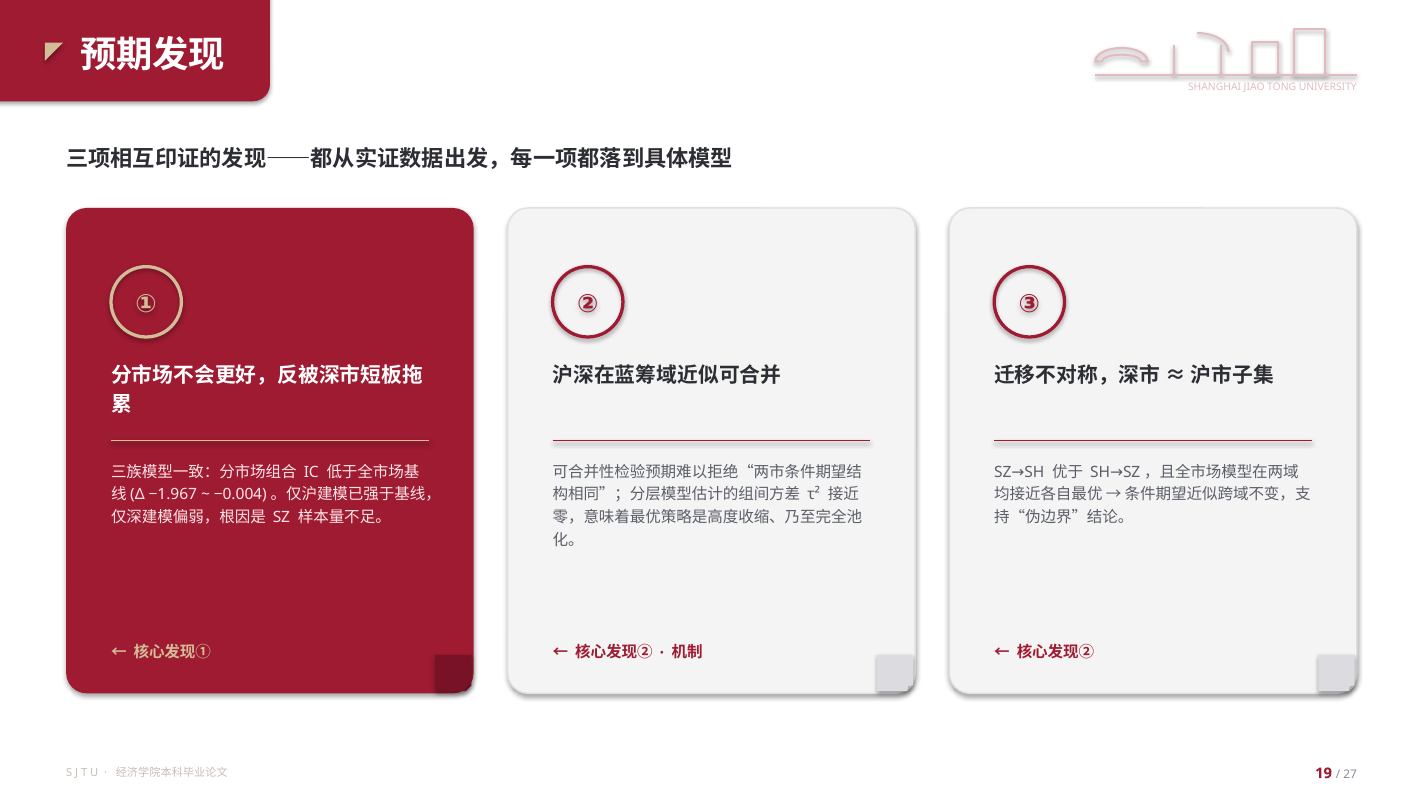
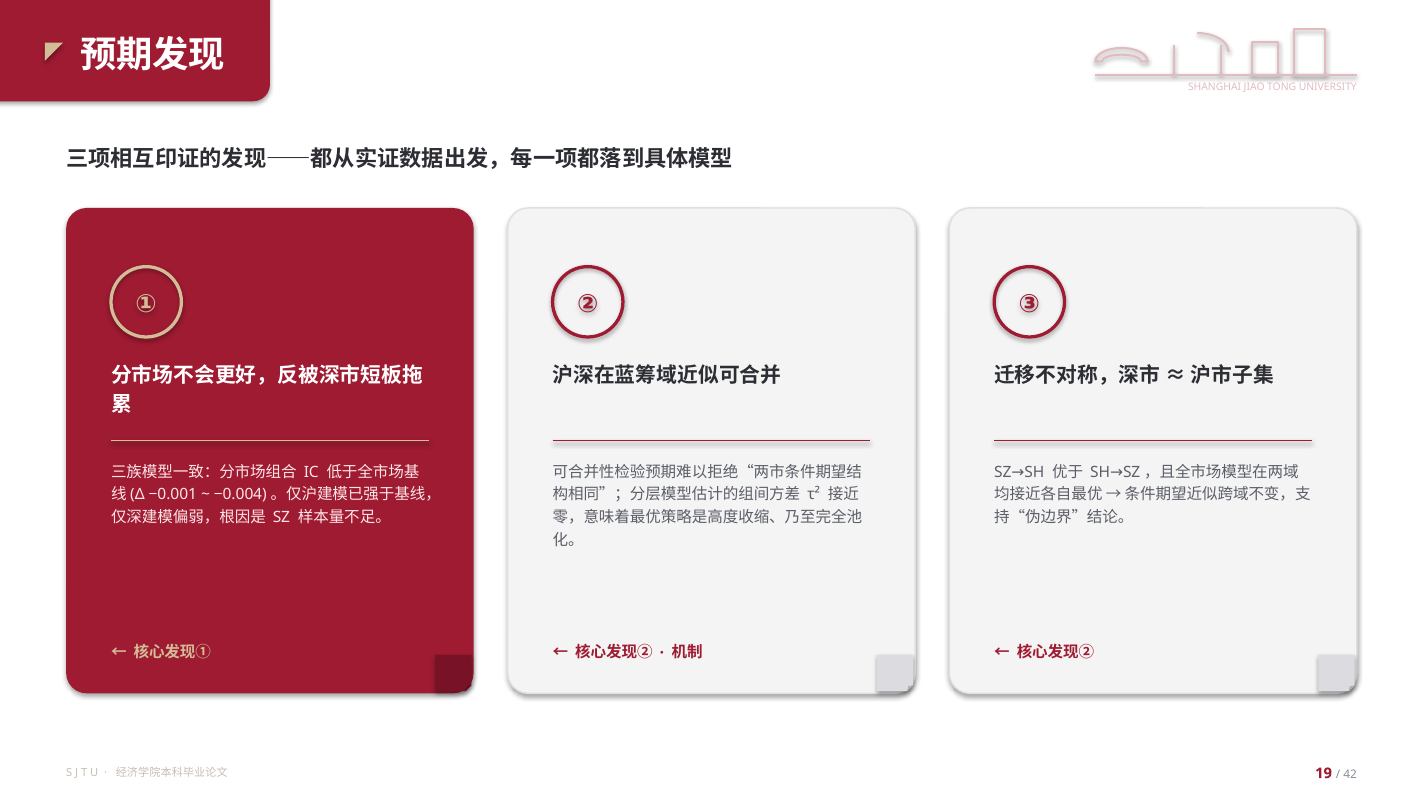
−1.967: −1.967 -> −0.001 (173, 495)
27: 27 -> 42 (1350, 775)
